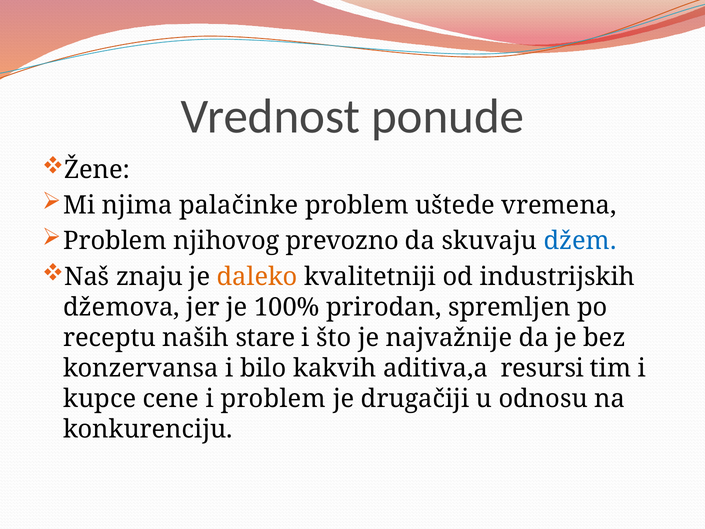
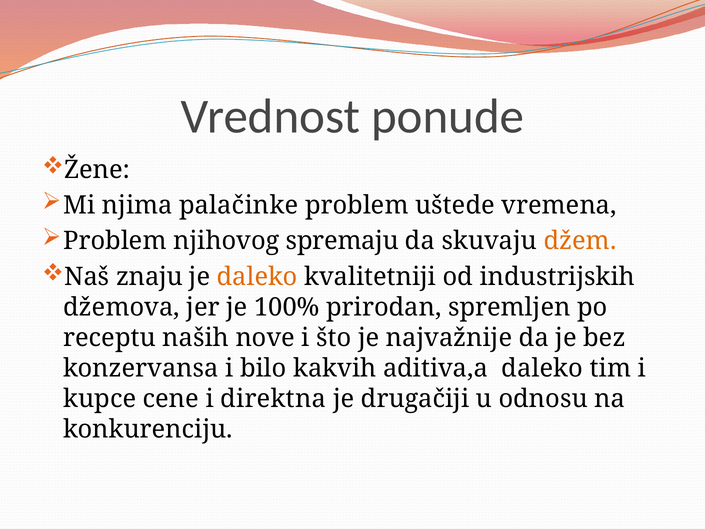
prevozno: prevozno -> spremaju (342, 241)
džem colour: blue -> orange (580, 241)
stare: stare -> nove (265, 338)
aditiva,a resursi: resursi -> daleko (542, 368)
i problem: problem -> direktna (273, 399)
